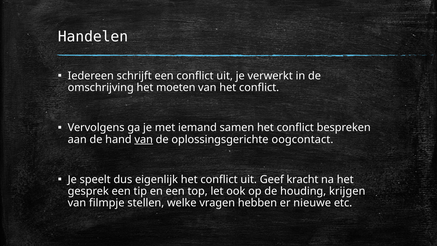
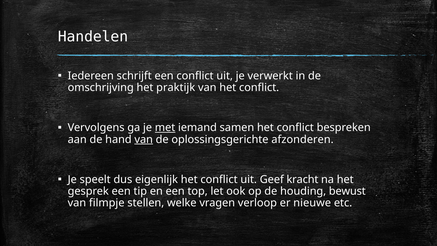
moeten: moeten -> praktijk (176, 88)
met underline: none -> present (165, 128)
oogcontact: oogcontact -> afzonderen (302, 139)
krijgen: krijgen -> bewust (347, 191)
hebben: hebben -> verloop (257, 203)
